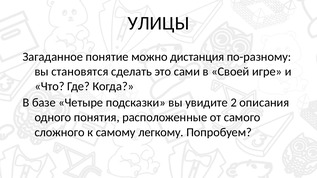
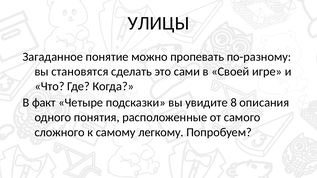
дистанция: дистанция -> пропевать (197, 57)
базе: базе -> факт (44, 103)
2: 2 -> 8 (234, 103)
